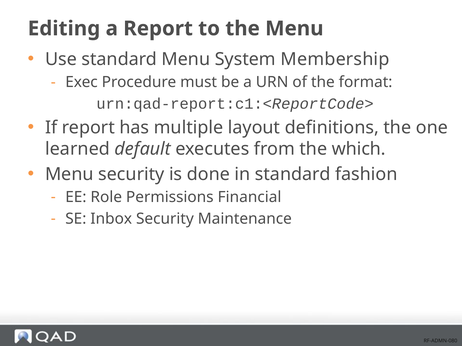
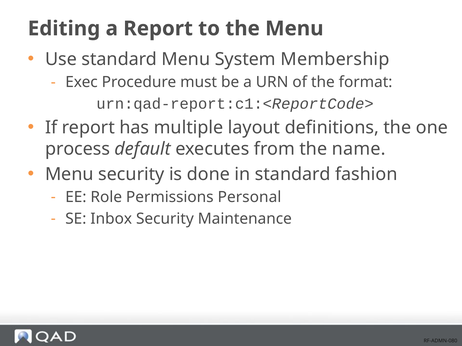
learned: learned -> process (78, 149)
which: which -> name (359, 149)
Financial: Financial -> Personal (250, 197)
